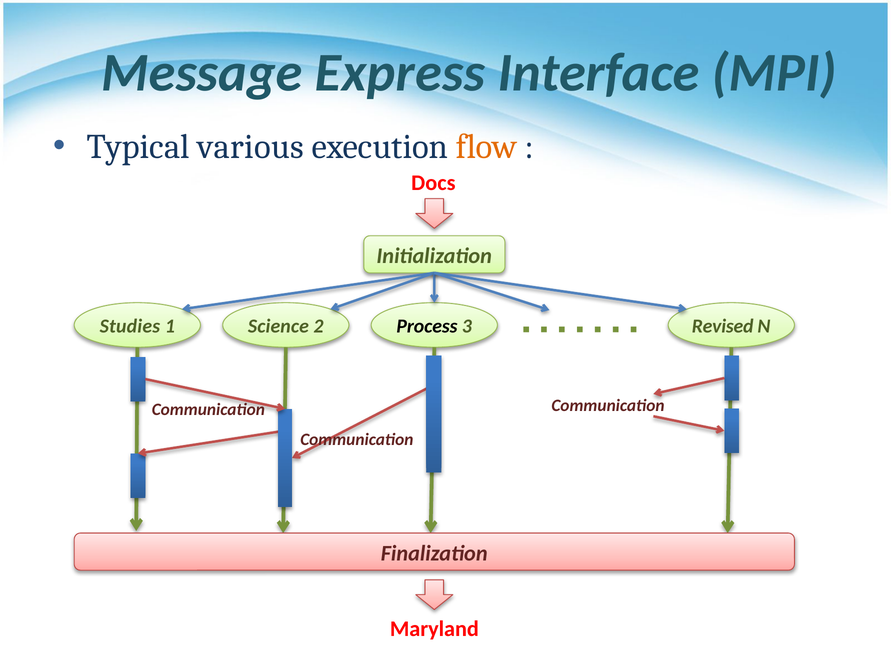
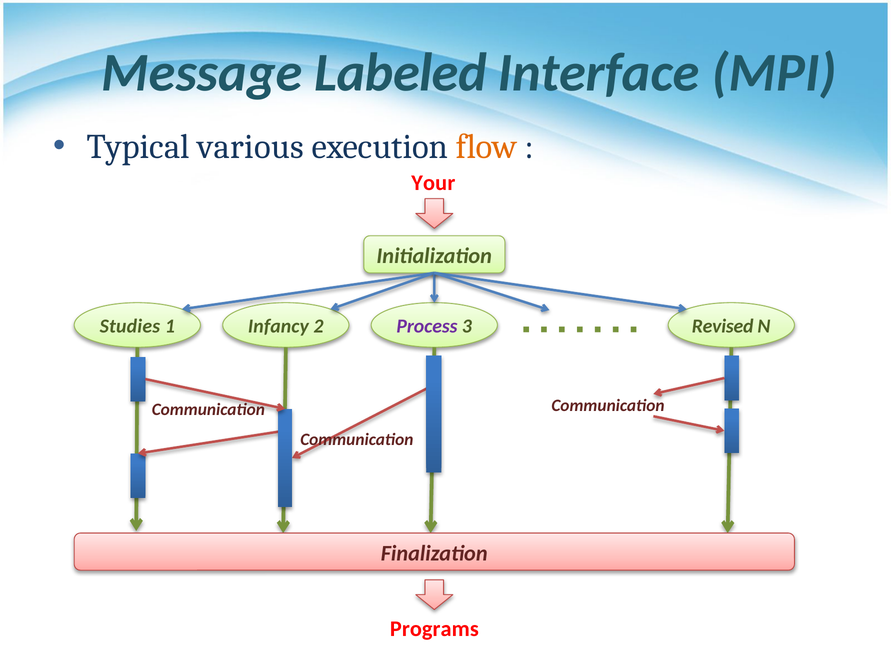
Express: Express -> Labeled (401, 73)
Docs: Docs -> Your (433, 183)
Science: Science -> Infancy (278, 326)
Process colour: black -> purple (427, 326)
Maryland: Maryland -> Programs (434, 628)
